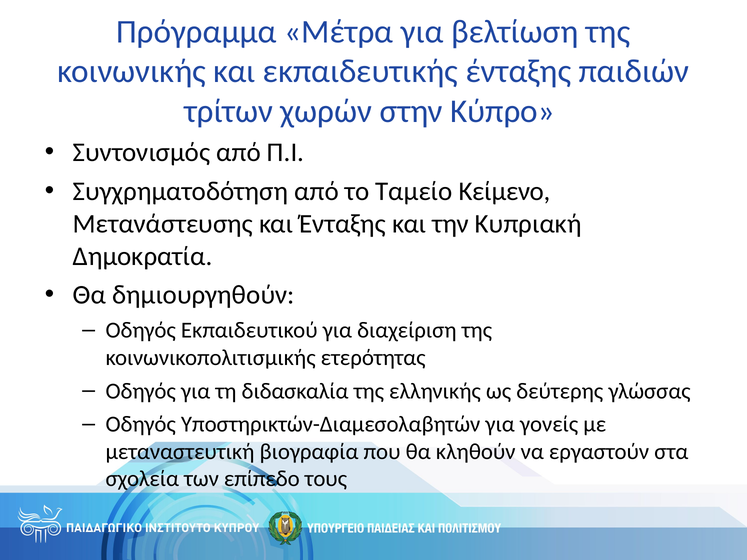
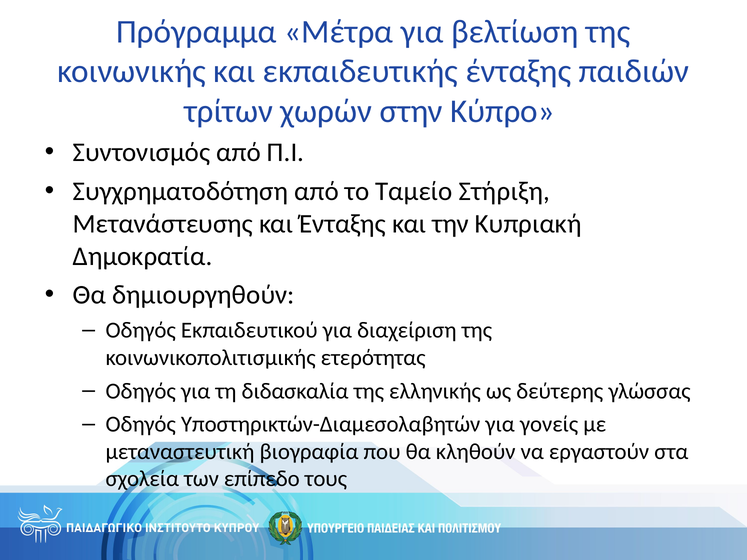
Κείμενο: Κείμενο -> Στήριξη (504, 192)
